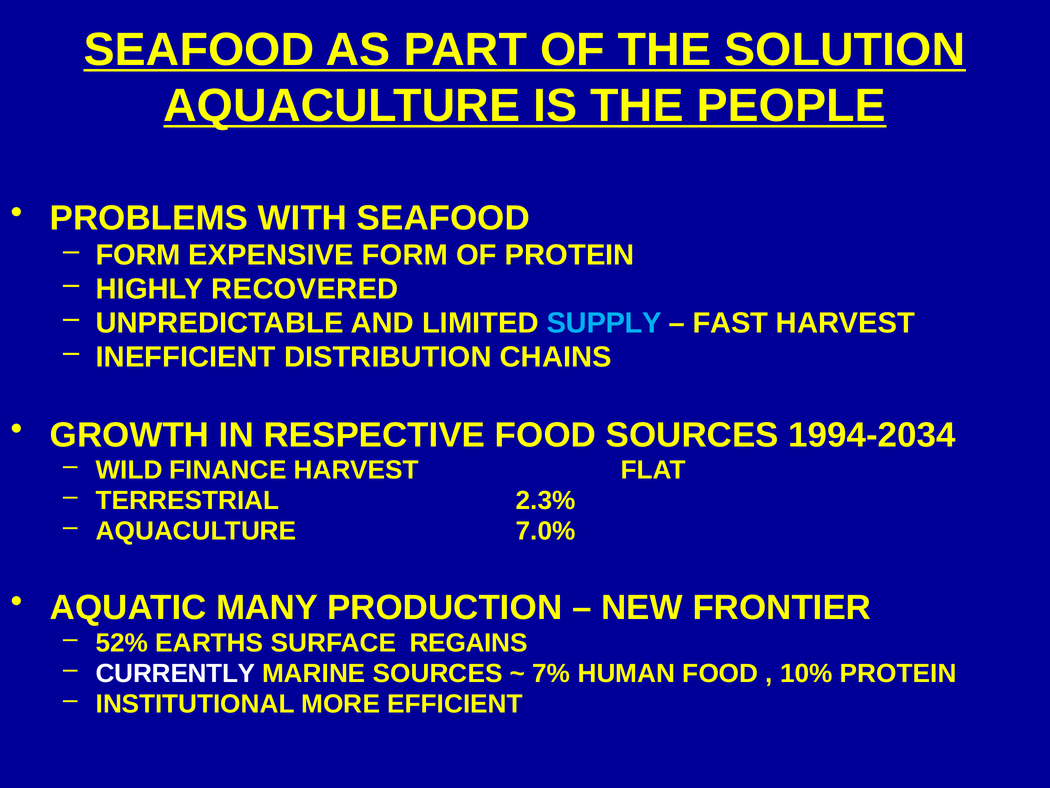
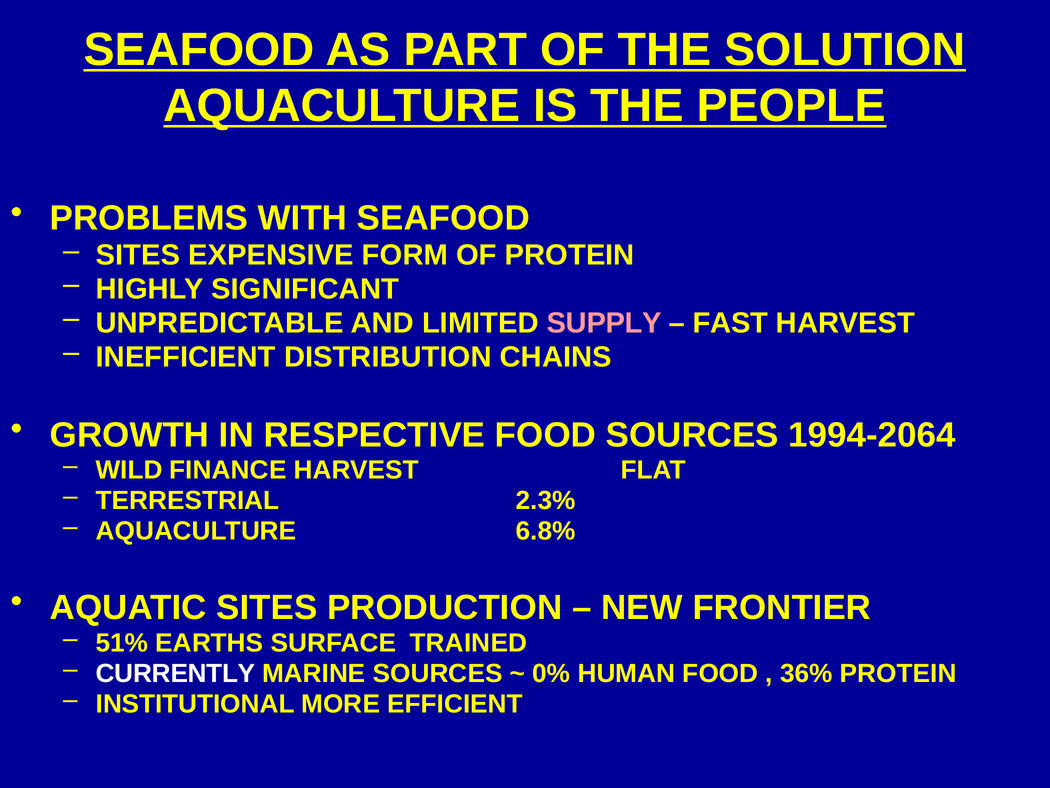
FORM: FORM -> SITES (138, 255)
RECOVERED: RECOVERED -> SIGNIFICANT (305, 289)
SUPPLY colour: light blue -> pink (604, 323)
1994-2034: 1994-2034 -> 1994-2064 (872, 435)
7.0%: 7.0% -> 6.8% (546, 531)
AQUATIC MANY: MANY -> SITES (267, 607)
52%: 52% -> 51% (122, 642)
REGAINS: REGAINS -> TRAINED (468, 642)
7%: 7% -> 0% (551, 673)
10%: 10% -> 36% (806, 673)
